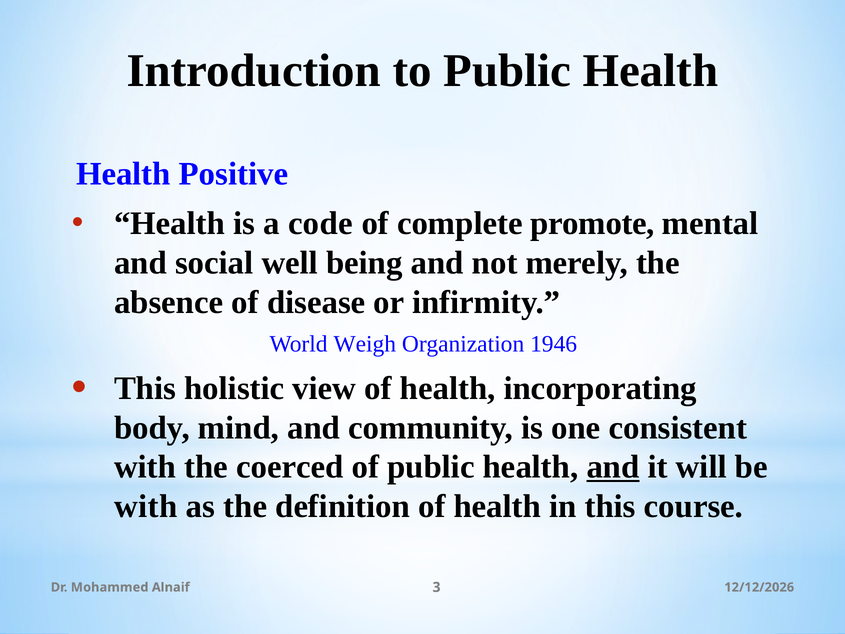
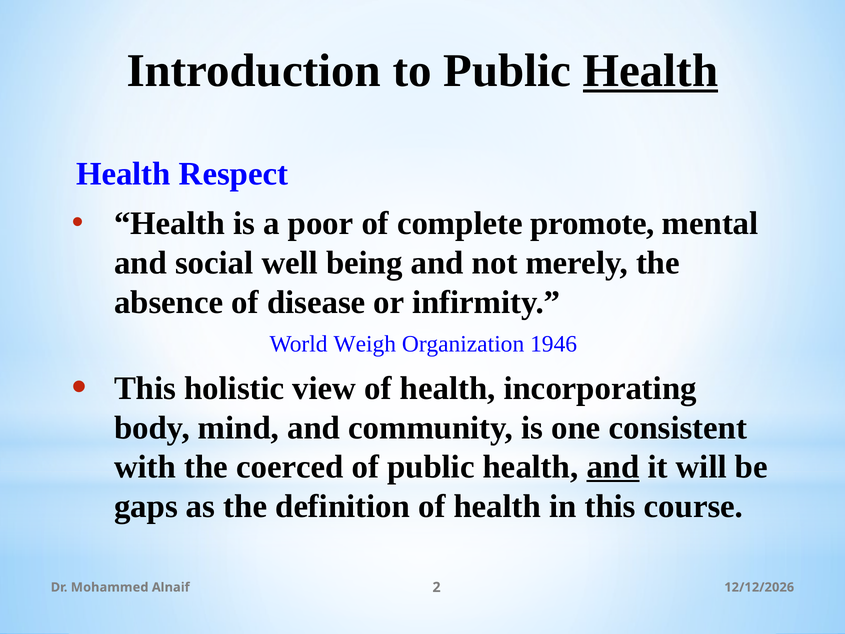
Health underline: none -> present (650, 71)
Positive: Positive -> Respect (234, 174)
code: code -> poor (321, 224)
with: with -> gaps (146, 506)
3: 3 -> 2 (437, 587)
